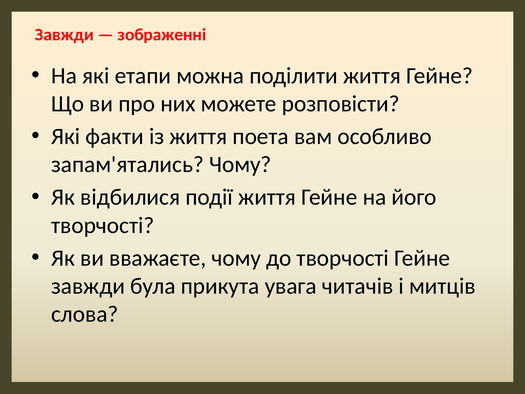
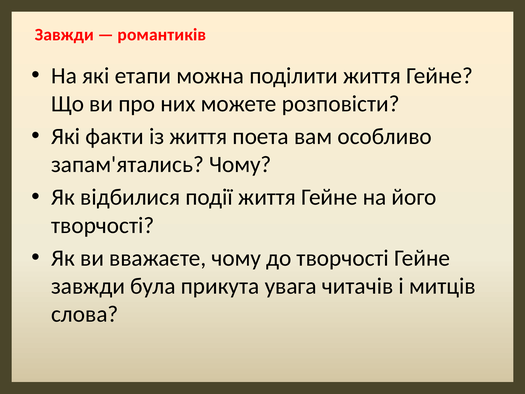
зображенні: зображенні -> романтиків (162, 35)
